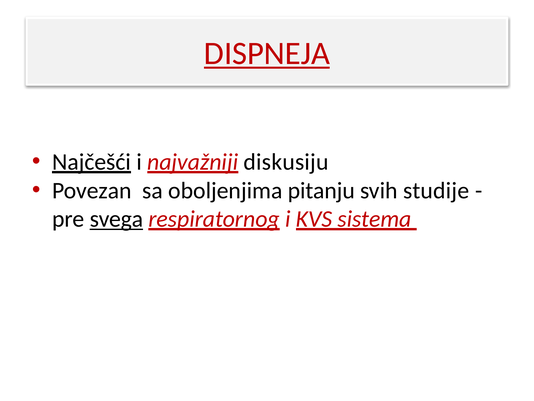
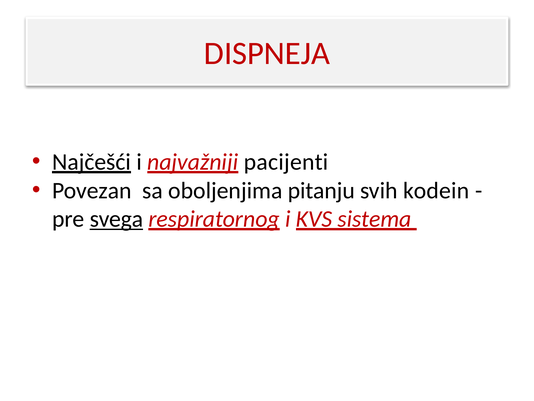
DISPNEJA underline: present -> none (267, 53)
diskusiju: diskusiju -> pacijenti (286, 162)
studije: studije -> kodein (436, 190)
